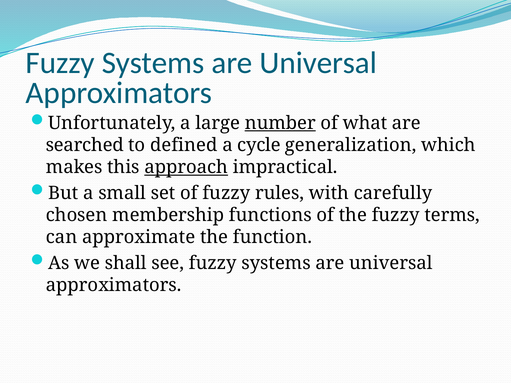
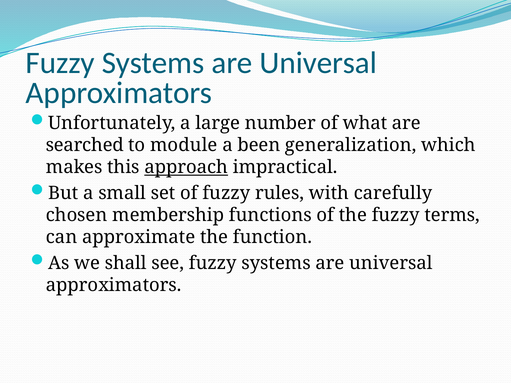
number underline: present -> none (280, 123)
defined: defined -> module (184, 145)
cycle: cycle -> been (259, 145)
